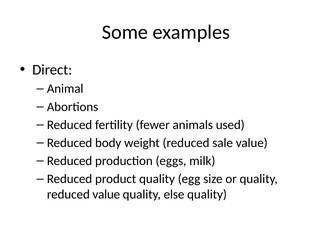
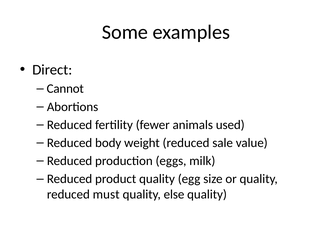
Animal: Animal -> Cannot (65, 89)
reduced value: value -> must (106, 194)
